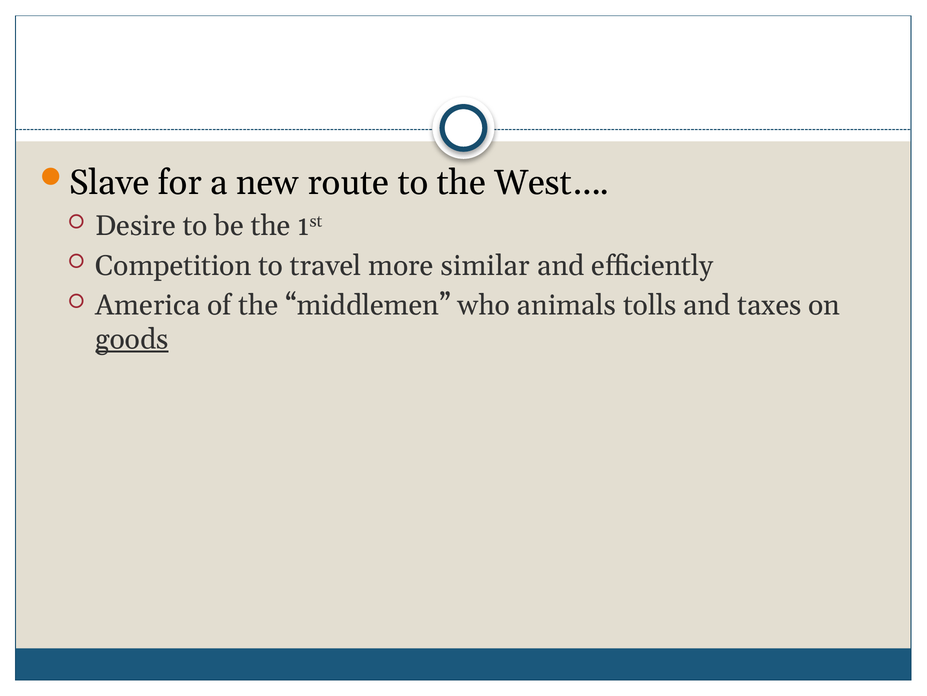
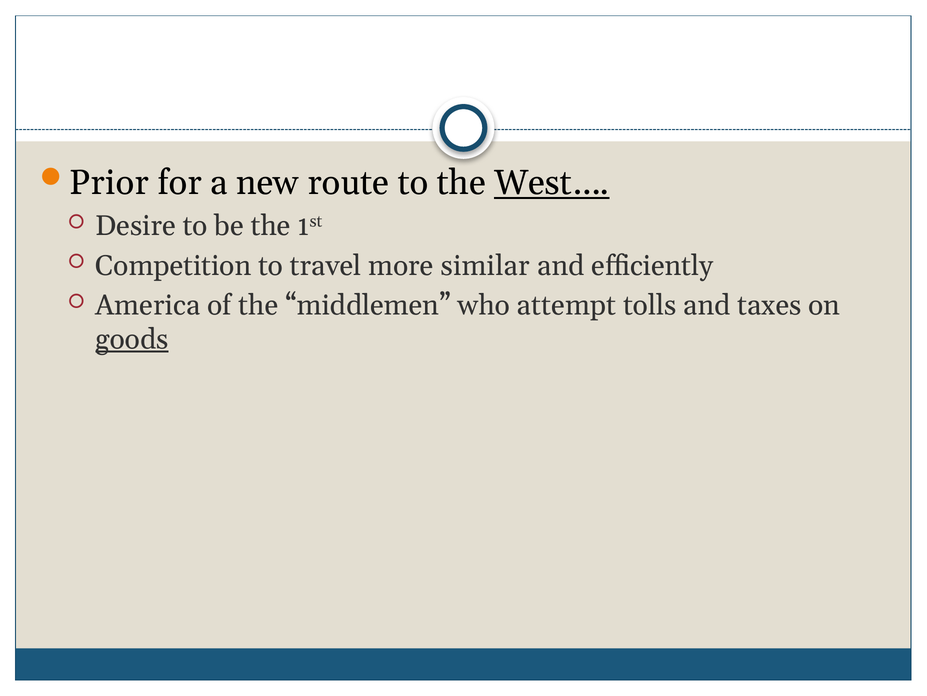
Slave: Slave -> Prior (109, 183)
West… underline: none -> present (552, 183)
animals: animals -> attempt (567, 305)
